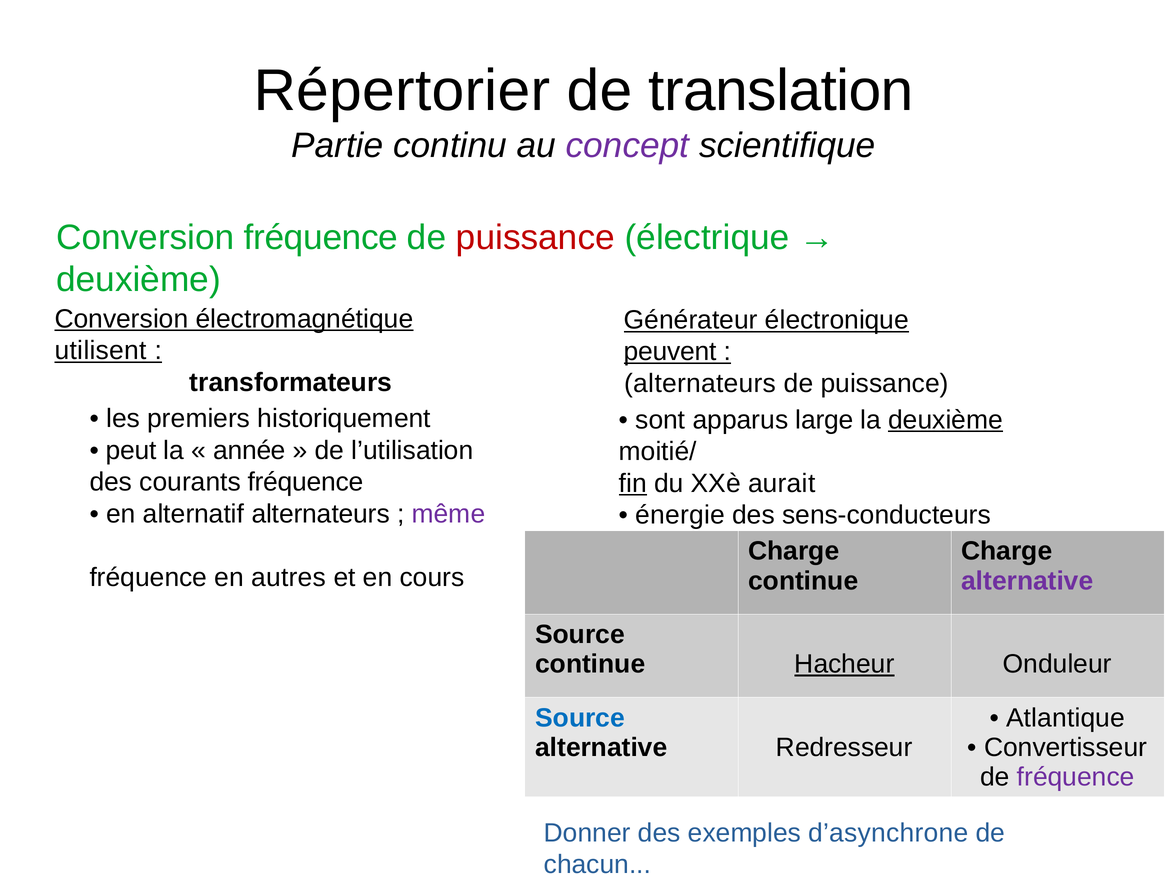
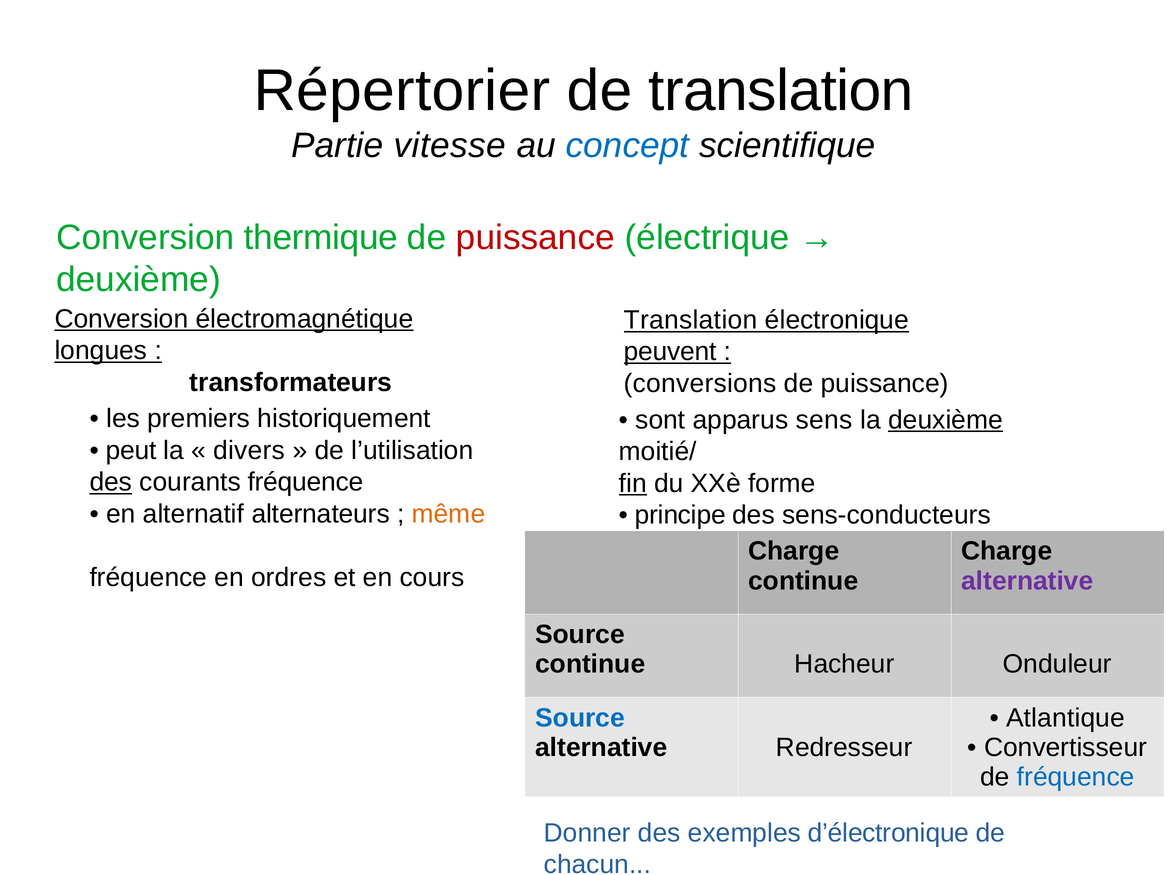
continu: continu -> vitesse (450, 146)
concept colour: purple -> blue (627, 146)
Conversion fréquence: fréquence -> thermique (321, 237)
Générateur: Générateur -> Translation (691, 320)
utilisent: utilisent -> longues (101, 351)
alternateurs: alternateurs -> conversions (700, 383)
large: large -> sens (824, 420)
année: année -> divers (249, 451)
des underline: none -> present (111, 482)
aurait: aurait -> forme (782, 483)
même colour: purple -> orange (448, 514)
énergie: énergie -> principe (680, 515)
autres: autres -> ordres (289, 578)
Hacheur underline: present -> none (844, 664)
fréquence colour: purple -> blue (1076, 777)
d’asynchrone: d’asynchrone -> d’électronique (889, 833)
